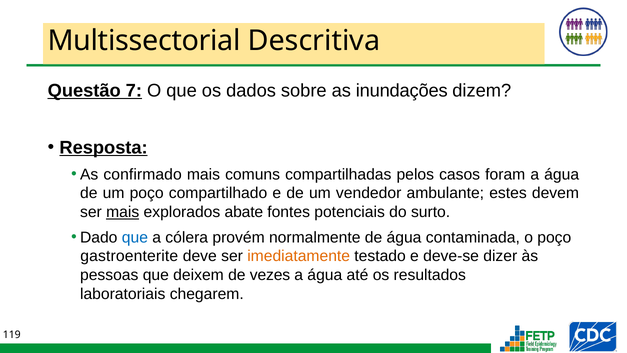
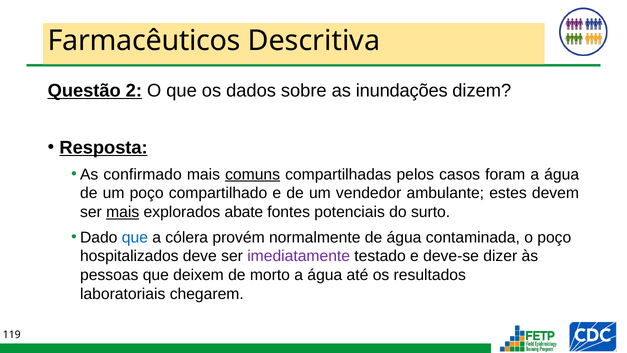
Multissectorial: Multissectorial -> Farmacêuticos (144, 41)
7: 7 -> 2 (134, 91)
comuns underline: none -> present (253, 174)
gastroenterite: gastroenterite -> hospitalizados (129, 256)
imediatamente colour: orange -> purple (299, 256)
vezes: vezes -> morto (270, 275)
